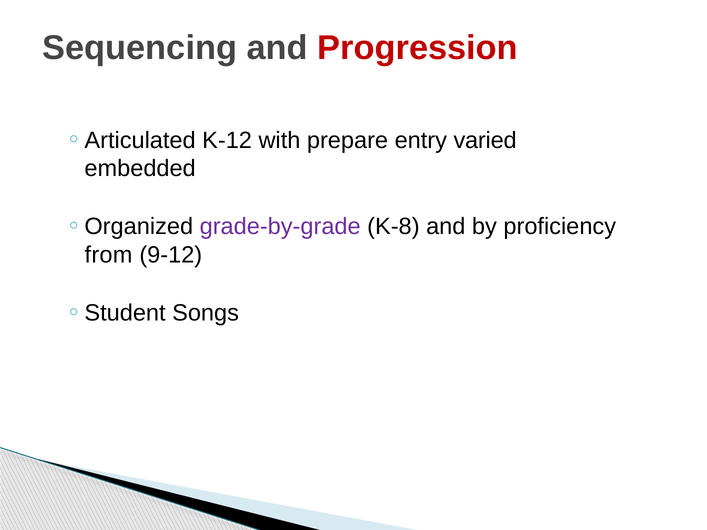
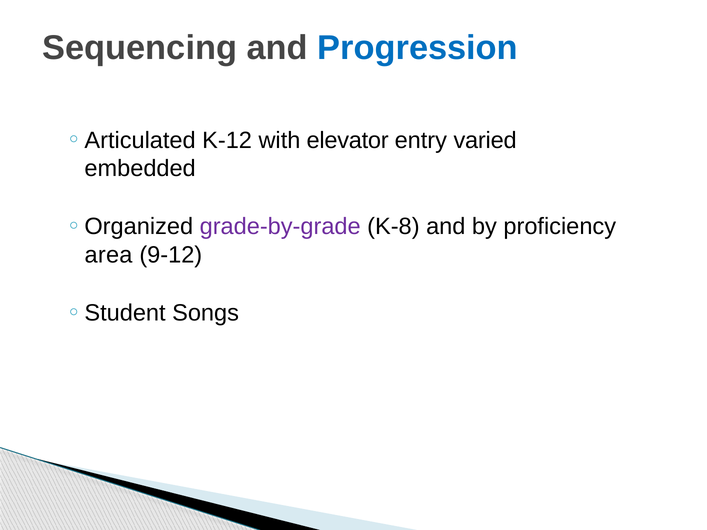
Progression colour: red -> blue (418, 48)
prepare: prepare -> elevator (348, 140)
from: from -> area (109, 255)
